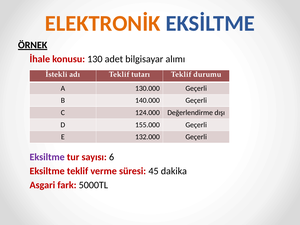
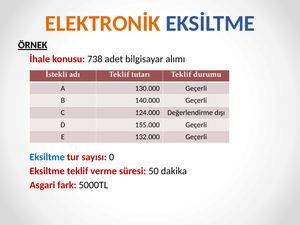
130: 130 -> 738 (95, 59)
Eksiltme colour: purple -> blue (47, 157)
6: 6 -> 0 (112, 157)
45: 45 -> 50 (154, 171)
